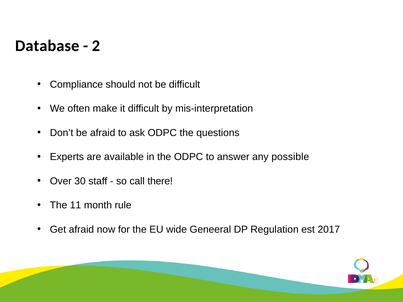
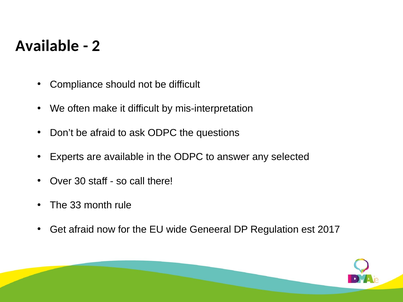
Database: Database -> Available (47, 46)
possible: possible -> selected (290, 157)
11: 11 -> 33 (76, 205)
